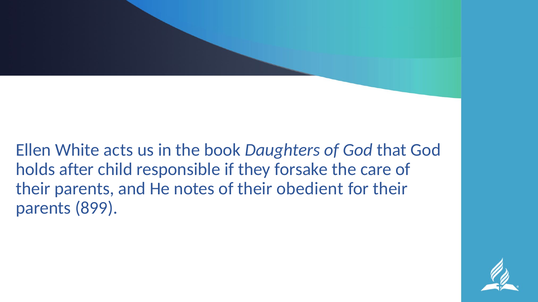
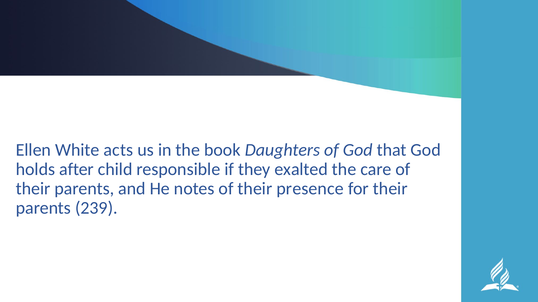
forsake: forsake -> exalted (301, 170)
obedient: obedient -> presence (310, 189)
899: 899 -> 239 (96, 208)
